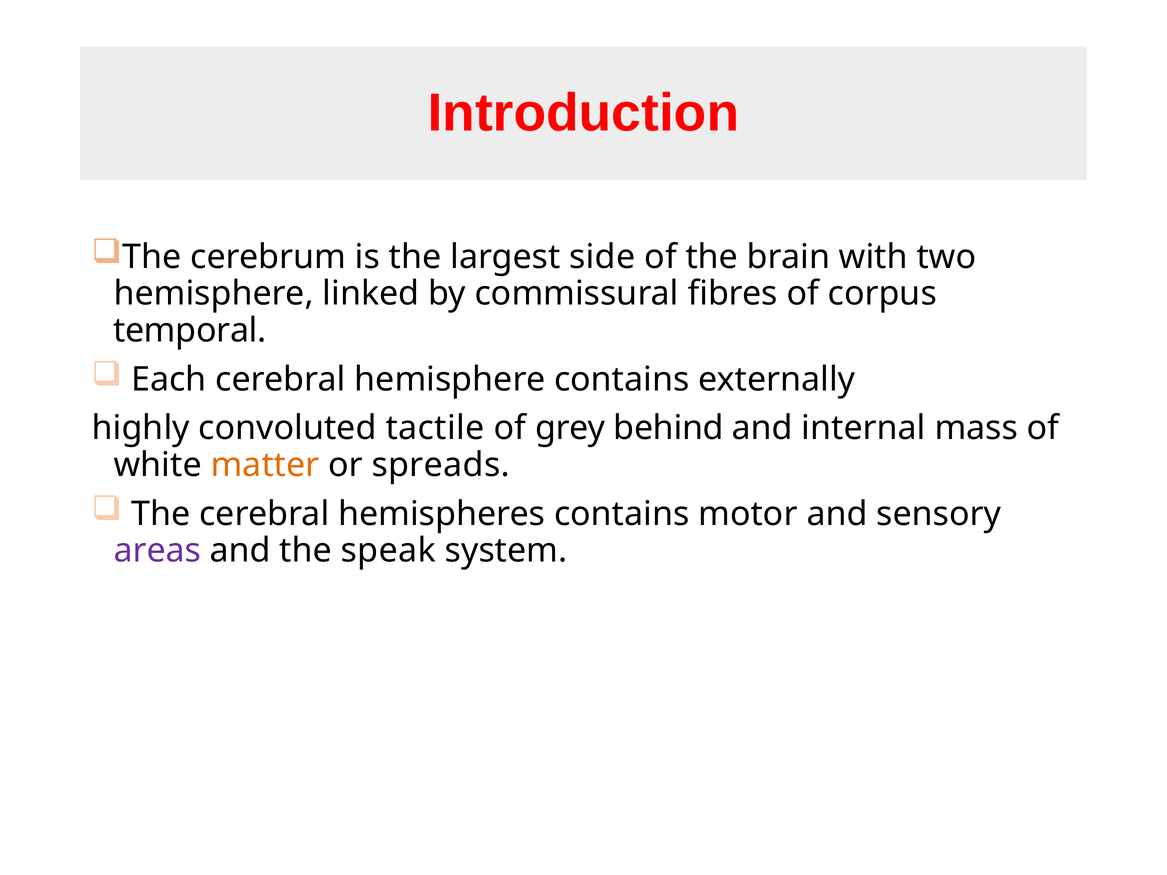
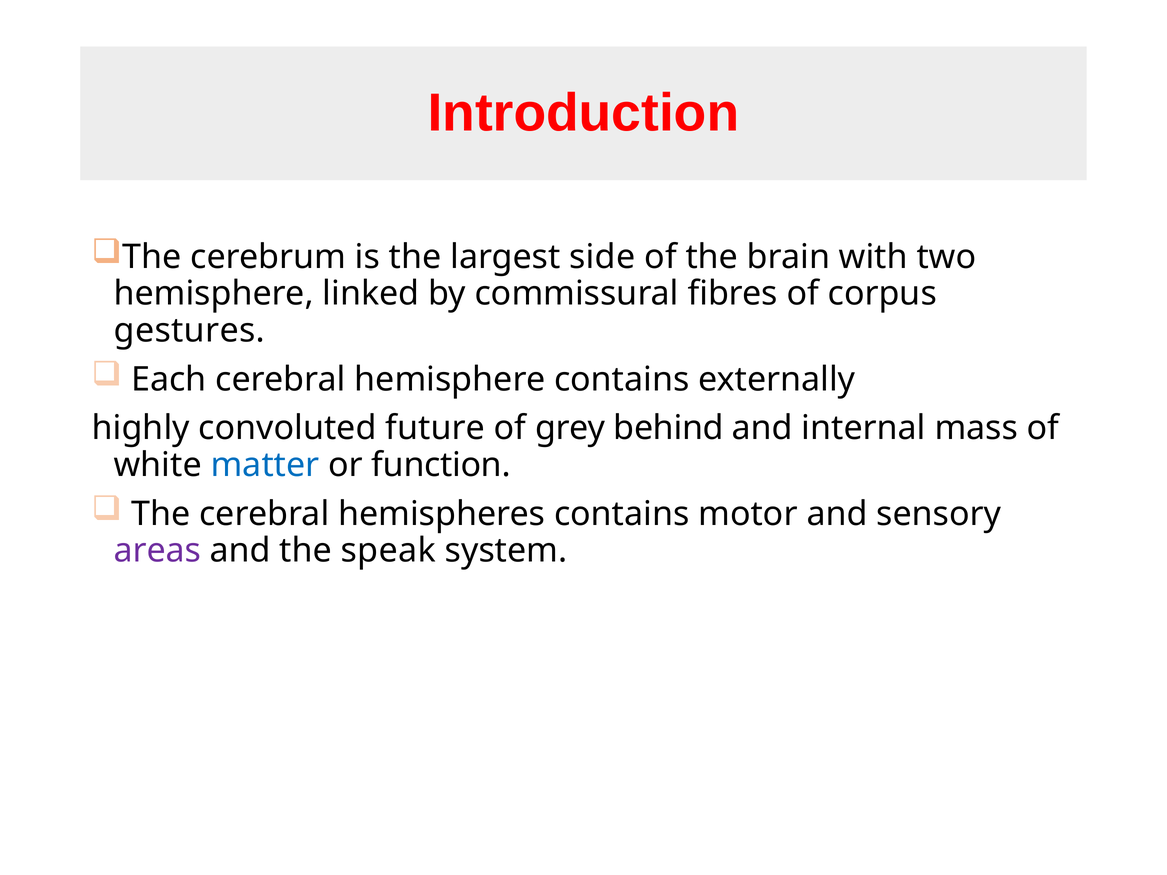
temporal: temporal -> gestures (189, 331)
tactile: tactile -> future (435, 428)
matter colour: orange -> blue (265, 465)
spreads: spreads -> function (441, 465)
